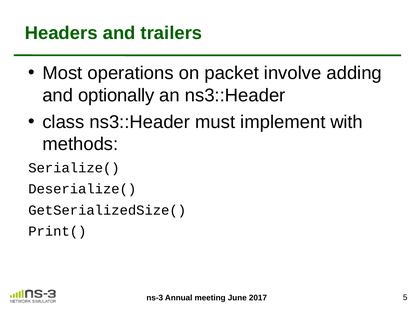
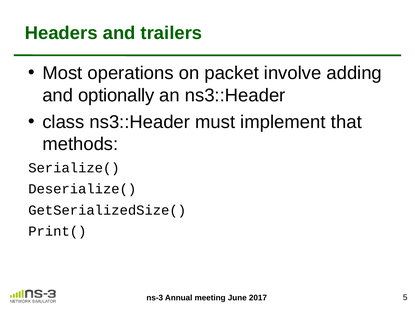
with: with -> that (346, 122)
